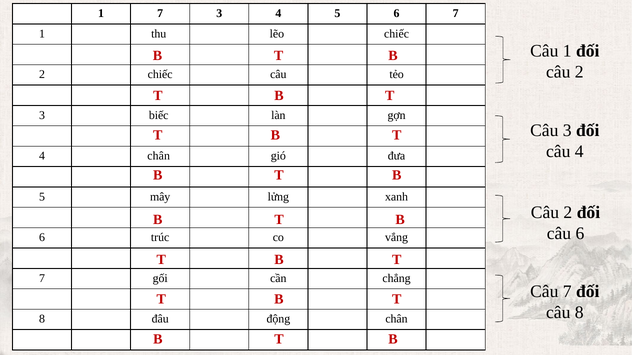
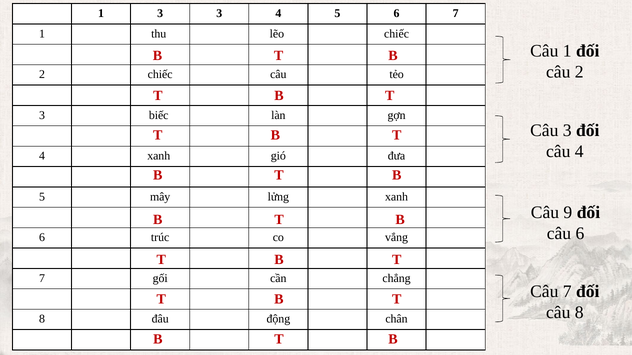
1 7: 7 -> 3 (160, 13)
4 chân: chân -> xanh (159, 156)
2: 2 -> 9 (568, 213)
